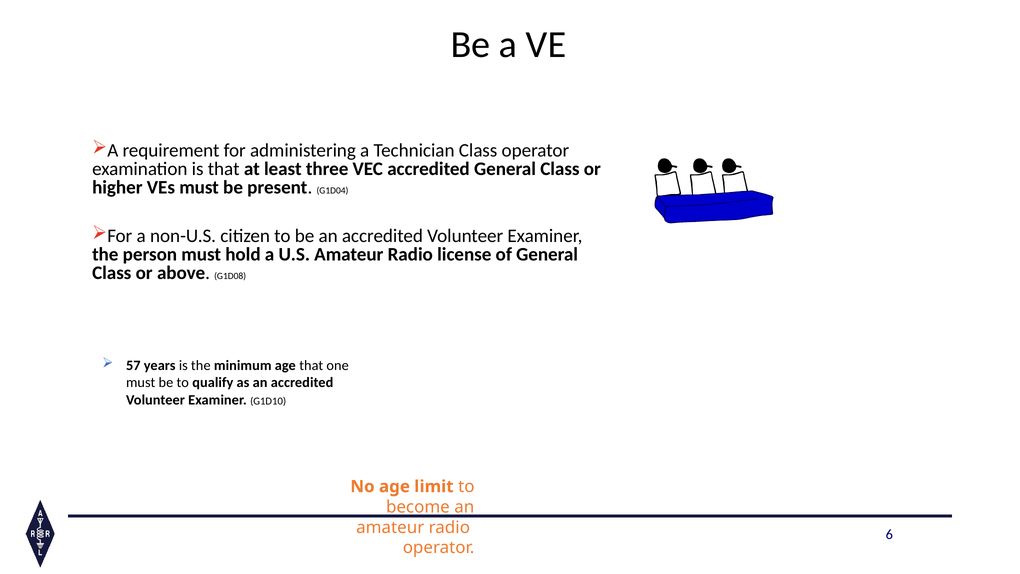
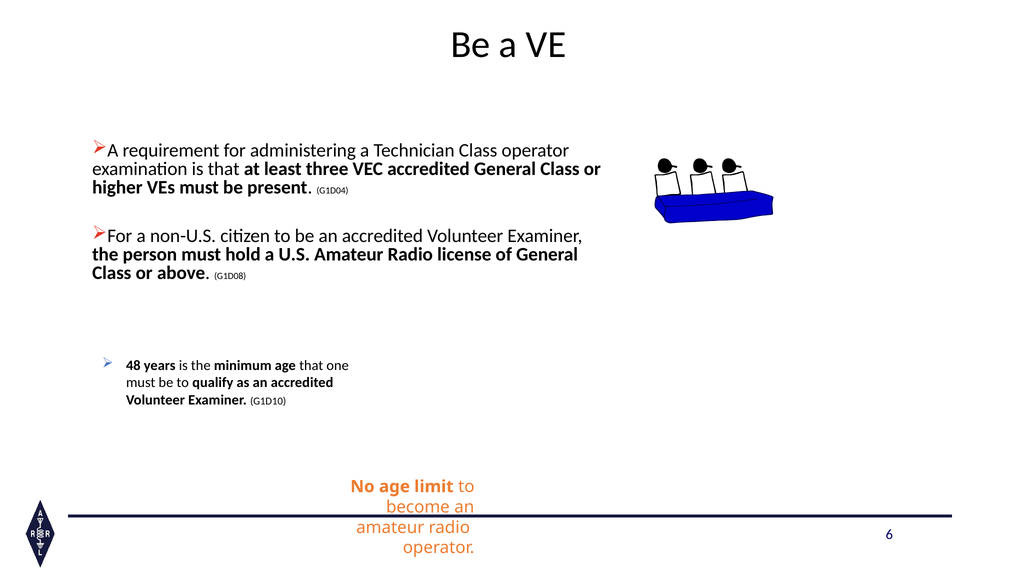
57: 57 -> 48 (133, 365)
